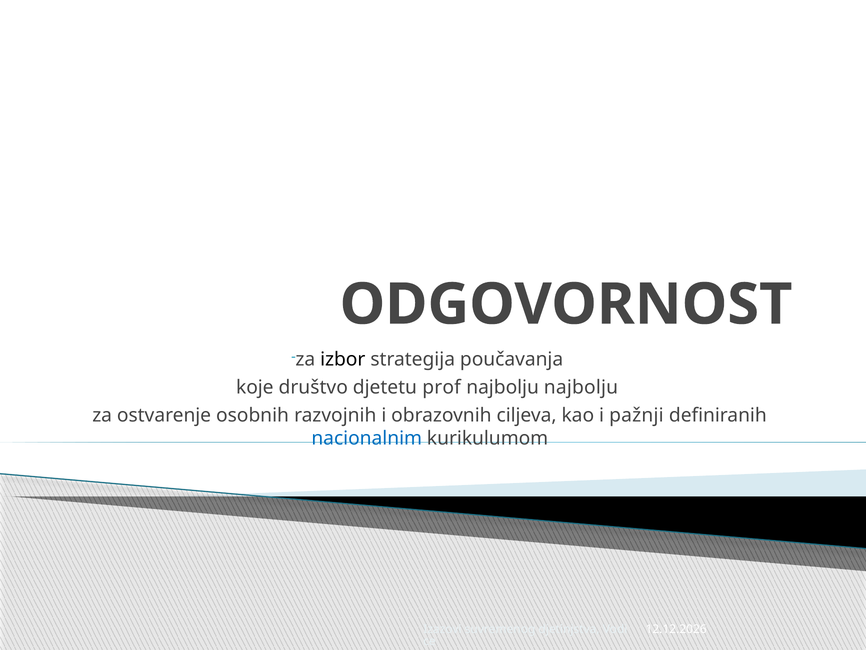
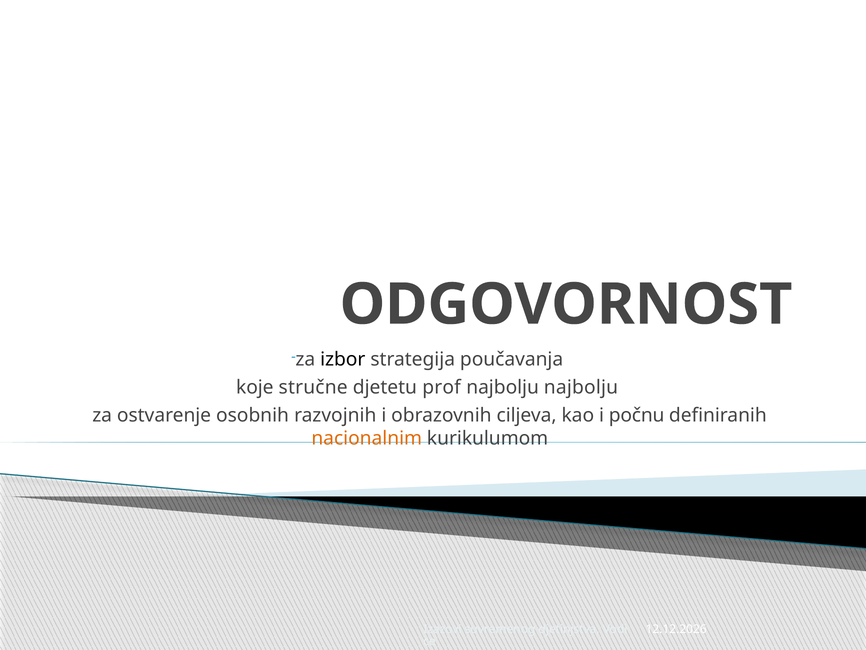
društvo: društvo -> stručne (313, 387)
pažnji: pažnji -> počnu (637, 415)
nacionalnim colour: blue -> orange (367, 438)
